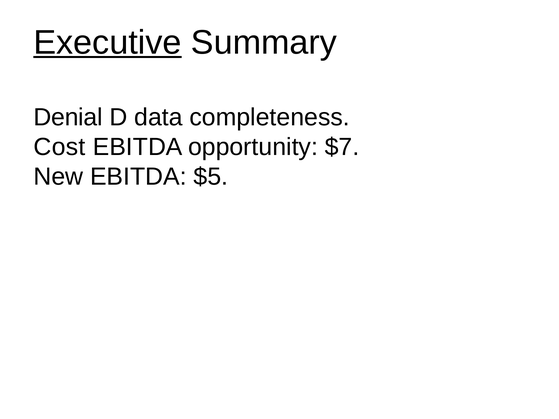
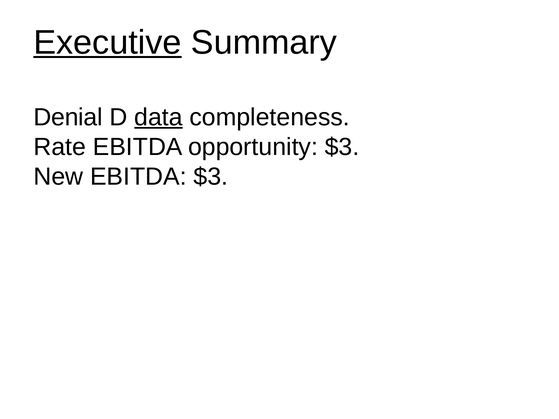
data underline: none -> present (158, 117)
Cost: Cost -> Rate (60, 147)
opportunity $7: $7 -> $3 (342, 147)
EBITDA $5: $5 -> $3 (211, 177)
